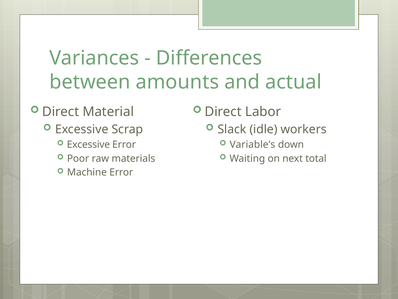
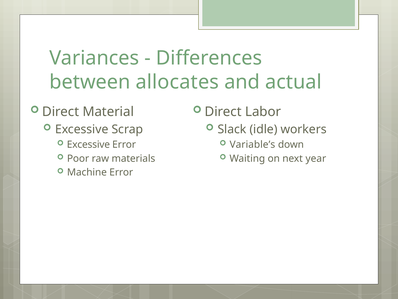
amounts: amounts -> allocates (177, 82)
total: total -> year (316, 158)
